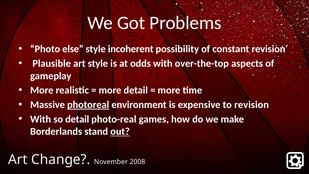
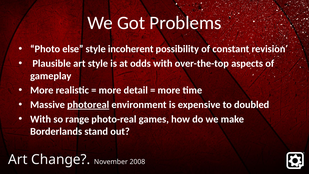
to revision: revision -> doubled (252, 105)
so detail: detail -> range (77, 119)
out underline: present -> none (120, 131)
